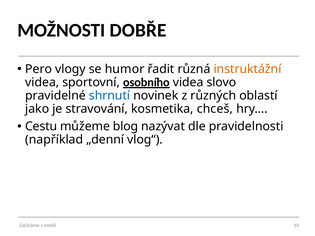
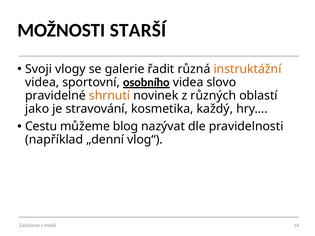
DOBŘE: DOBŘE -> STARŠÍ (138, 30)
Pero: Pero -> Svoji (39, 69)
humor: humor -> galerie (125, 69)
shrnutí colour: blue -> orange (110, 96)
chceš: chceš -> každý (215, 109)
